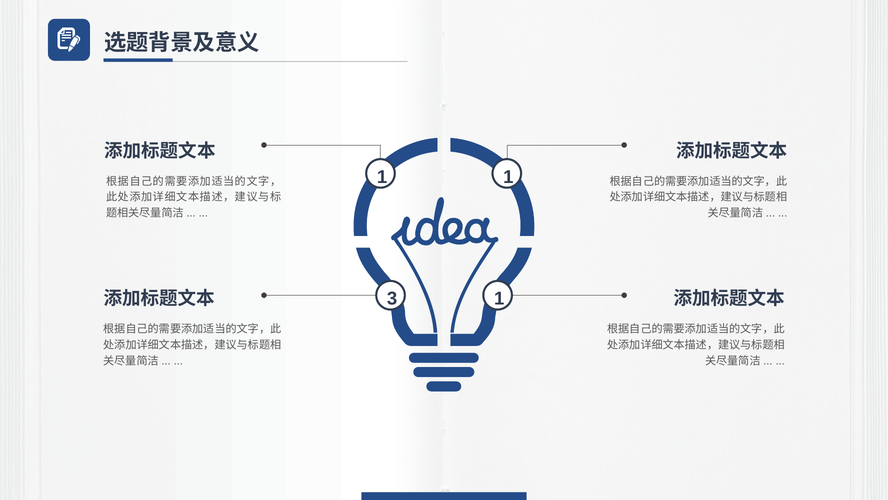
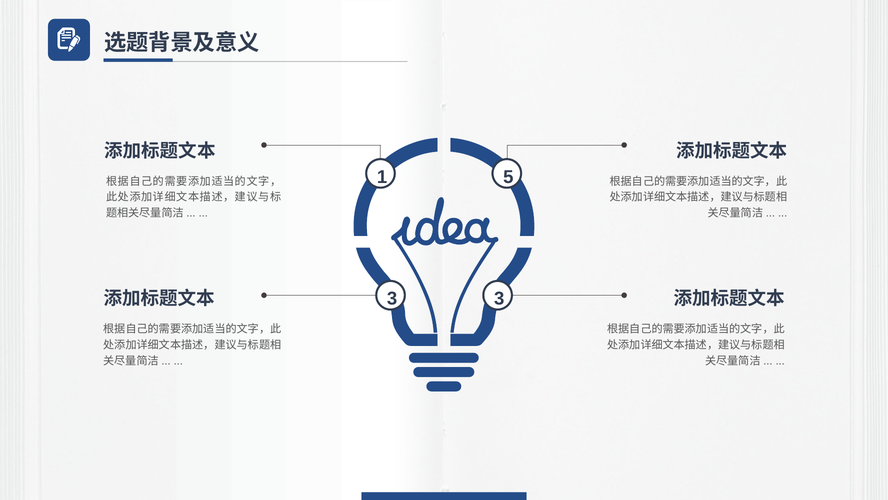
1 1: 1 -> 5 (508, 177)
3 1: 1 -> 3 (499, 298)
